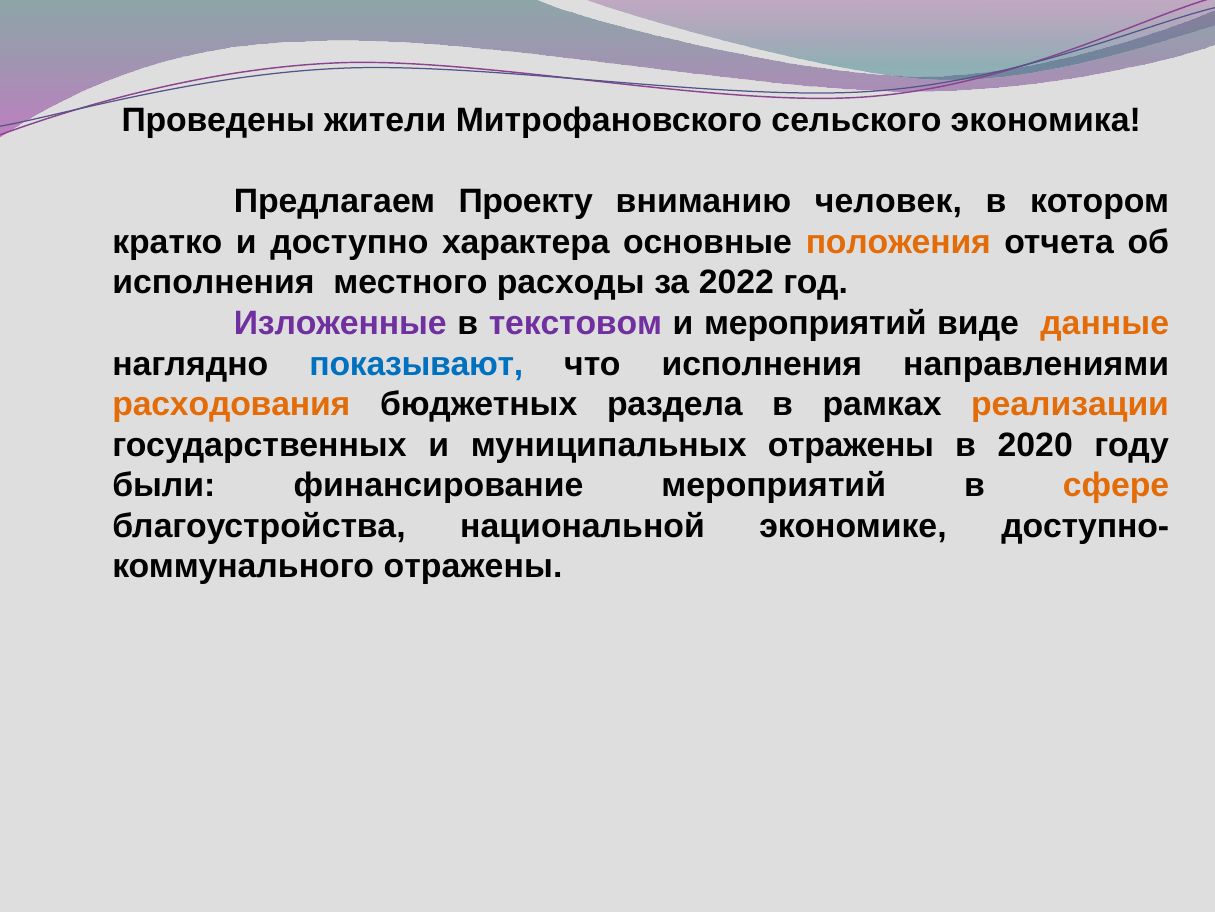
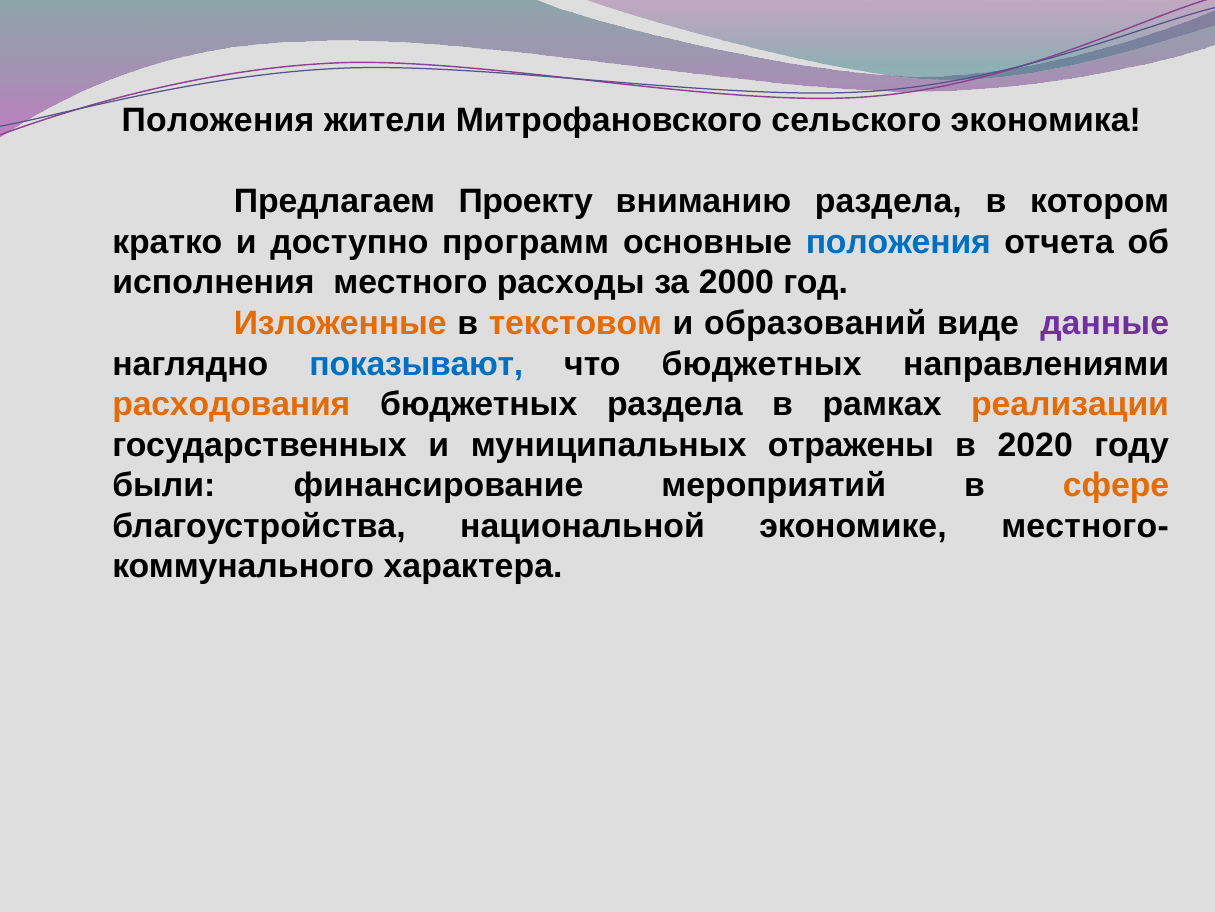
Проведены: Проведены -> Положения (218, 121)
вниманию человек: человек -> раздела (888, 202)
характера: характера -> программ (526, 242)
положения colour: orange -> blue (898, 242)
2022: 2022 -> 2000 (736, 283)
Изложенные colour: purple -> orange (340, 323)
текстовом colour: purple -> orange (575, 323)
и мероприятий: мероприятий -> образований (815, 323)
данные colour: orange -> purple (1105, 323)
что исполнения: исполнения -> бюджетных (762, 364)
доступно-: доступно- -> местного- (1085, 526)
коммунального отражены: отражены -> характера (473, 566)
